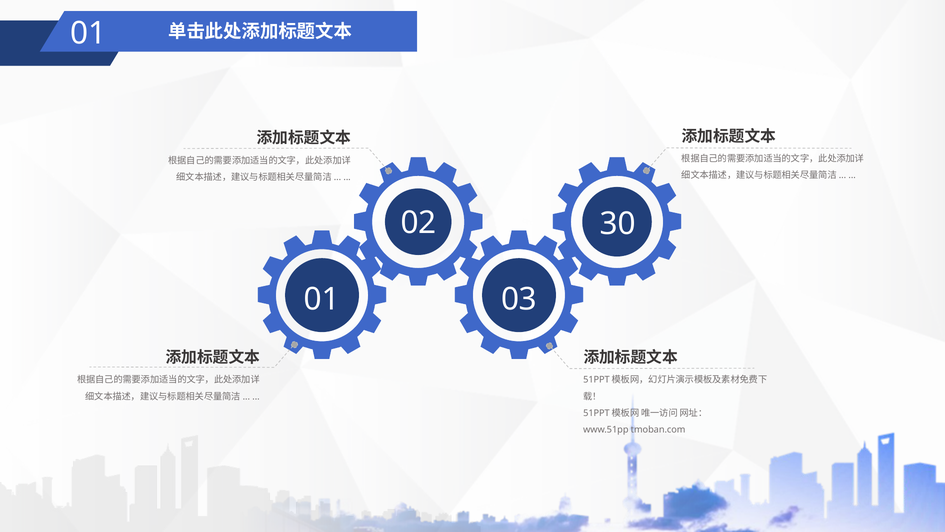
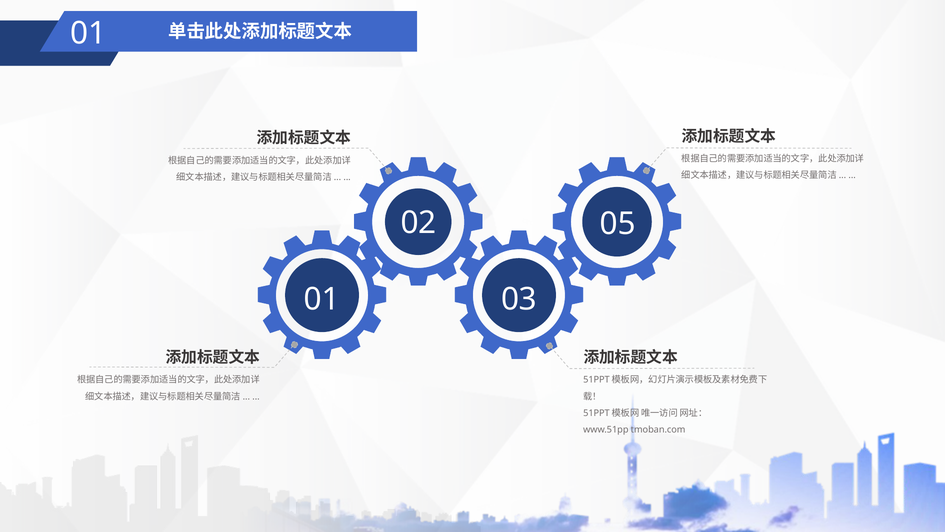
30: 30 -> 05 (618, 223)
